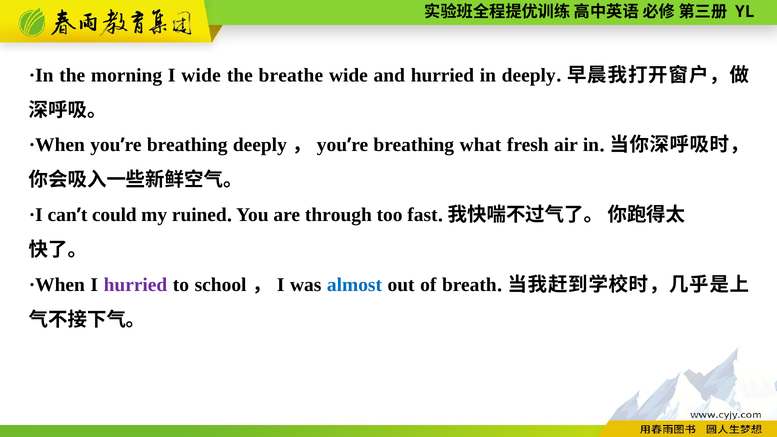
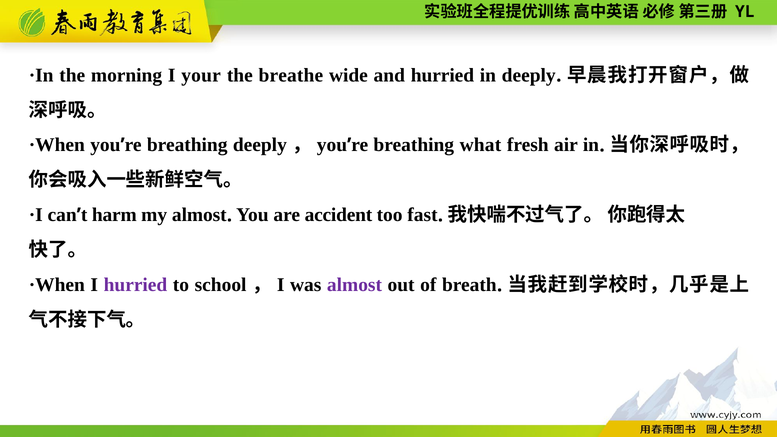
I wide: wide -> your (201, 75)
could: could -> harm (114, 215)
my ruined: ruined -> almost (199, 215)
through: through -> accident (338, 215)
almost colour: blue -> purple (355, 285)
